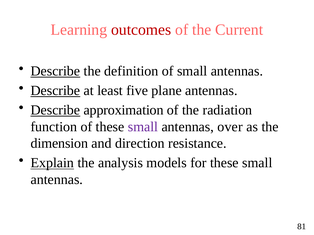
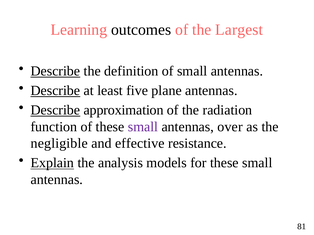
outcomes colour: red -> black (141, 30)
Current: Current -> Largest (239, 30)
dimension: dimension -> negligible (59, 144)
direction: direction -> effective (140, 144)
